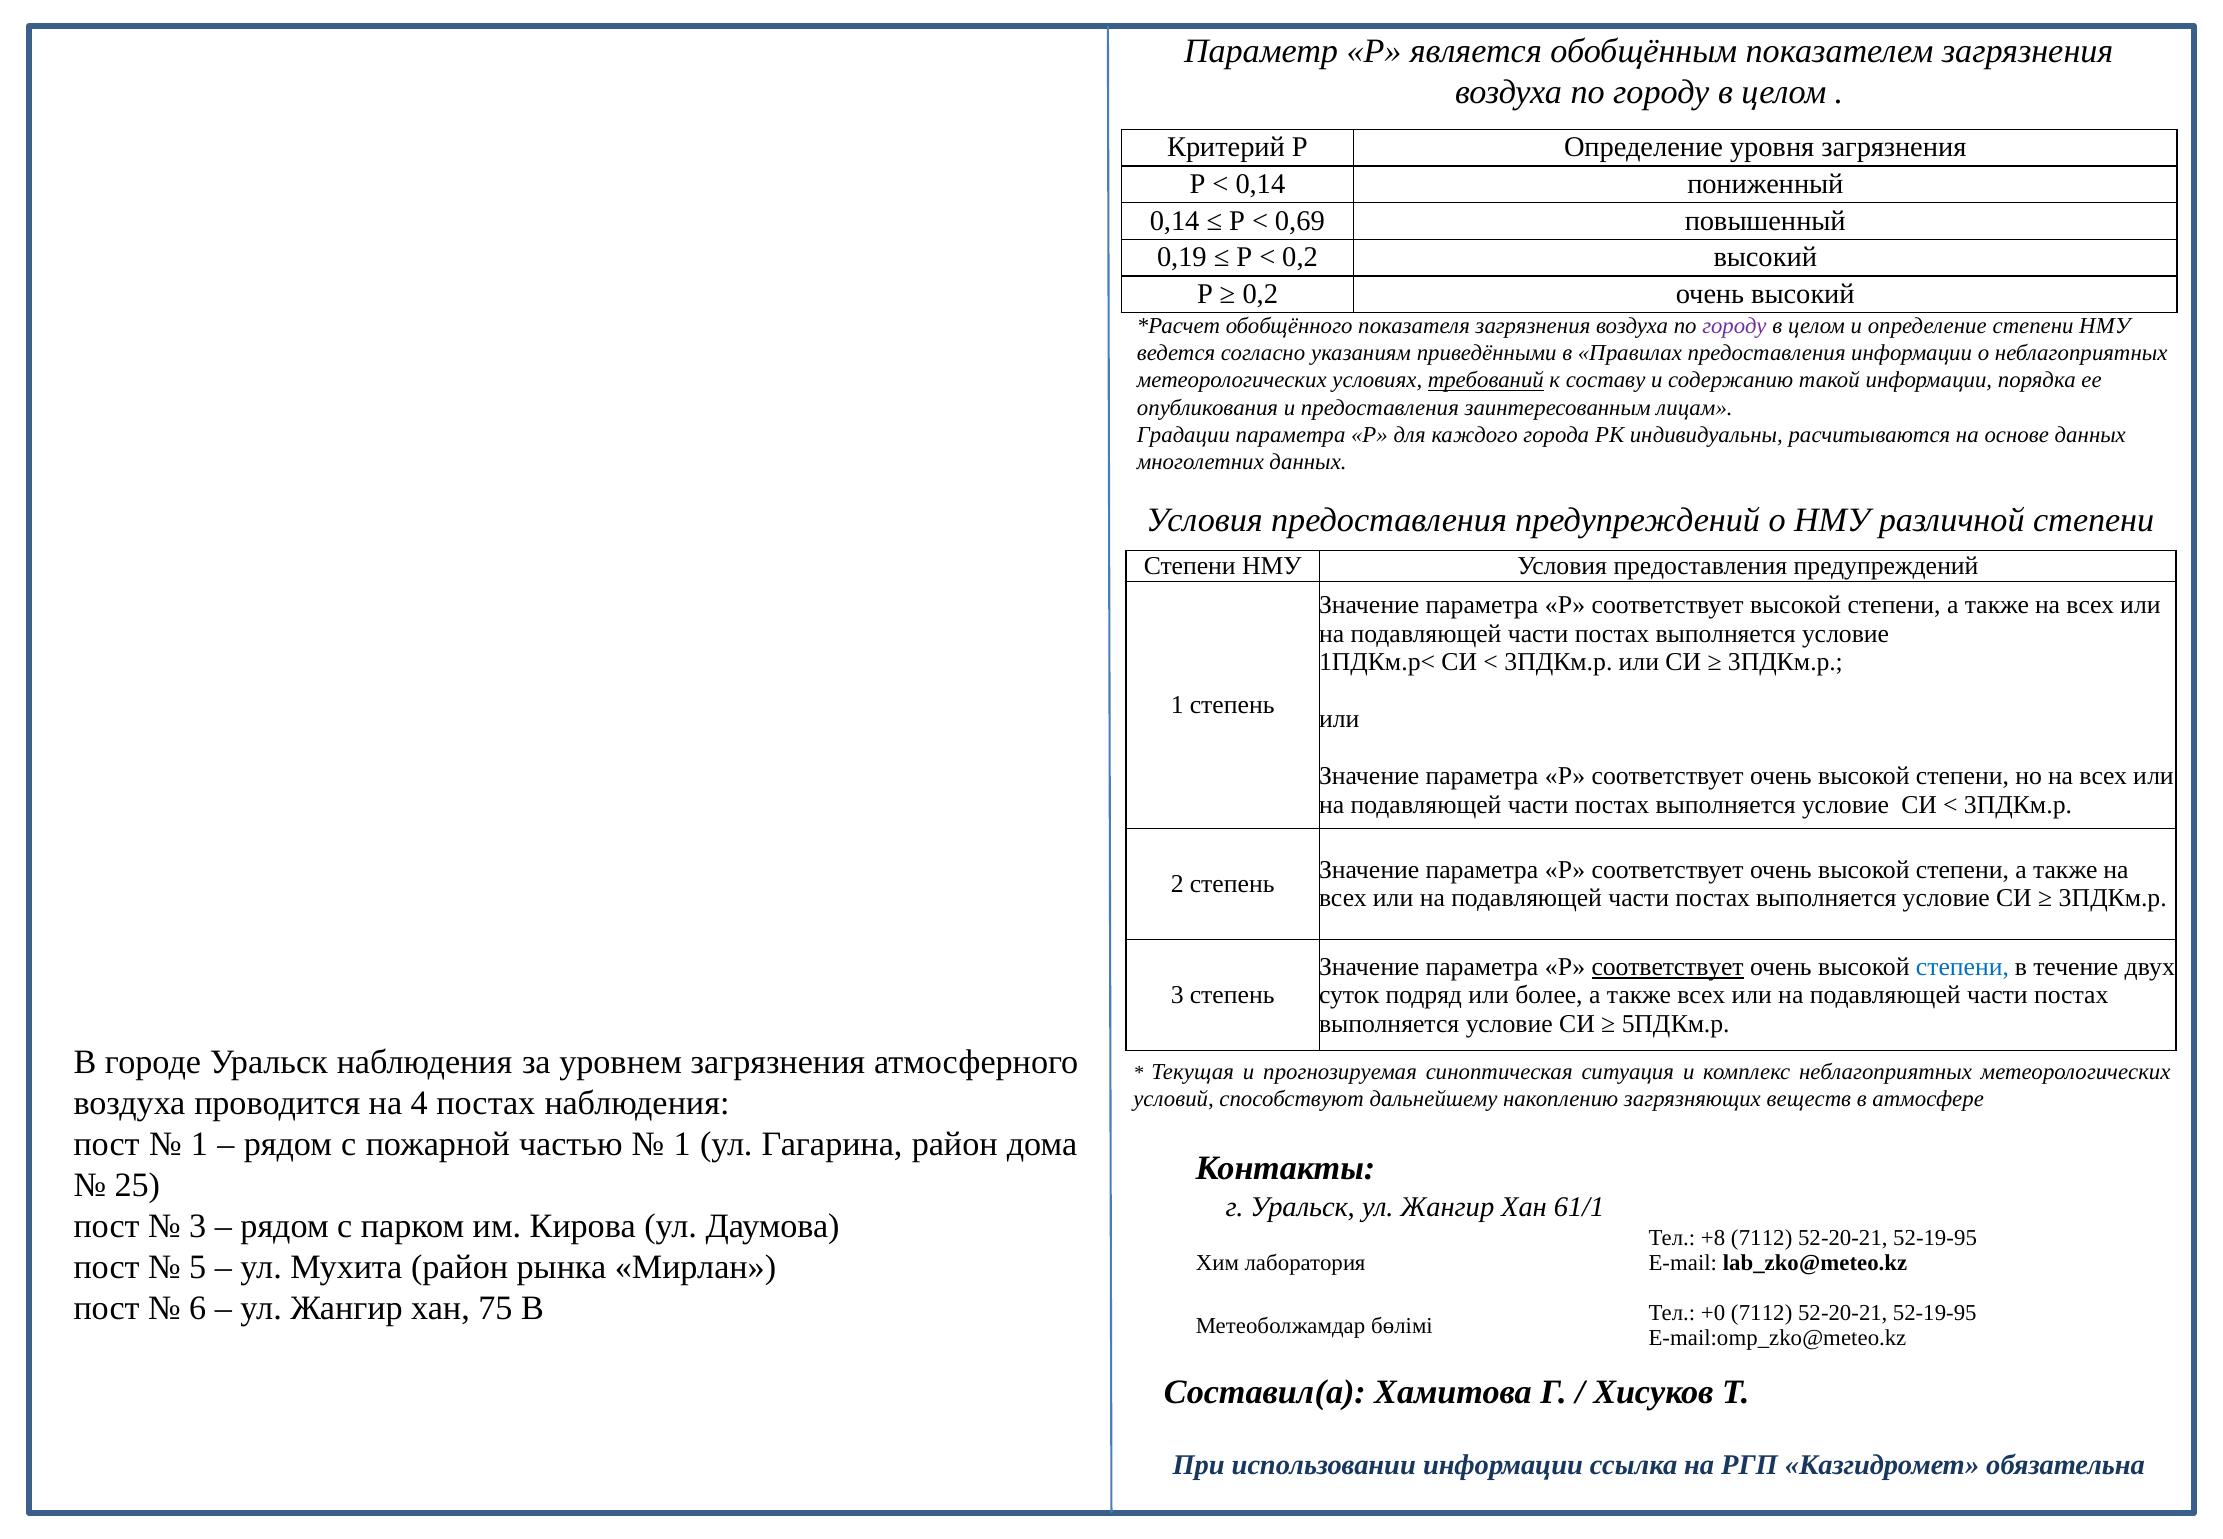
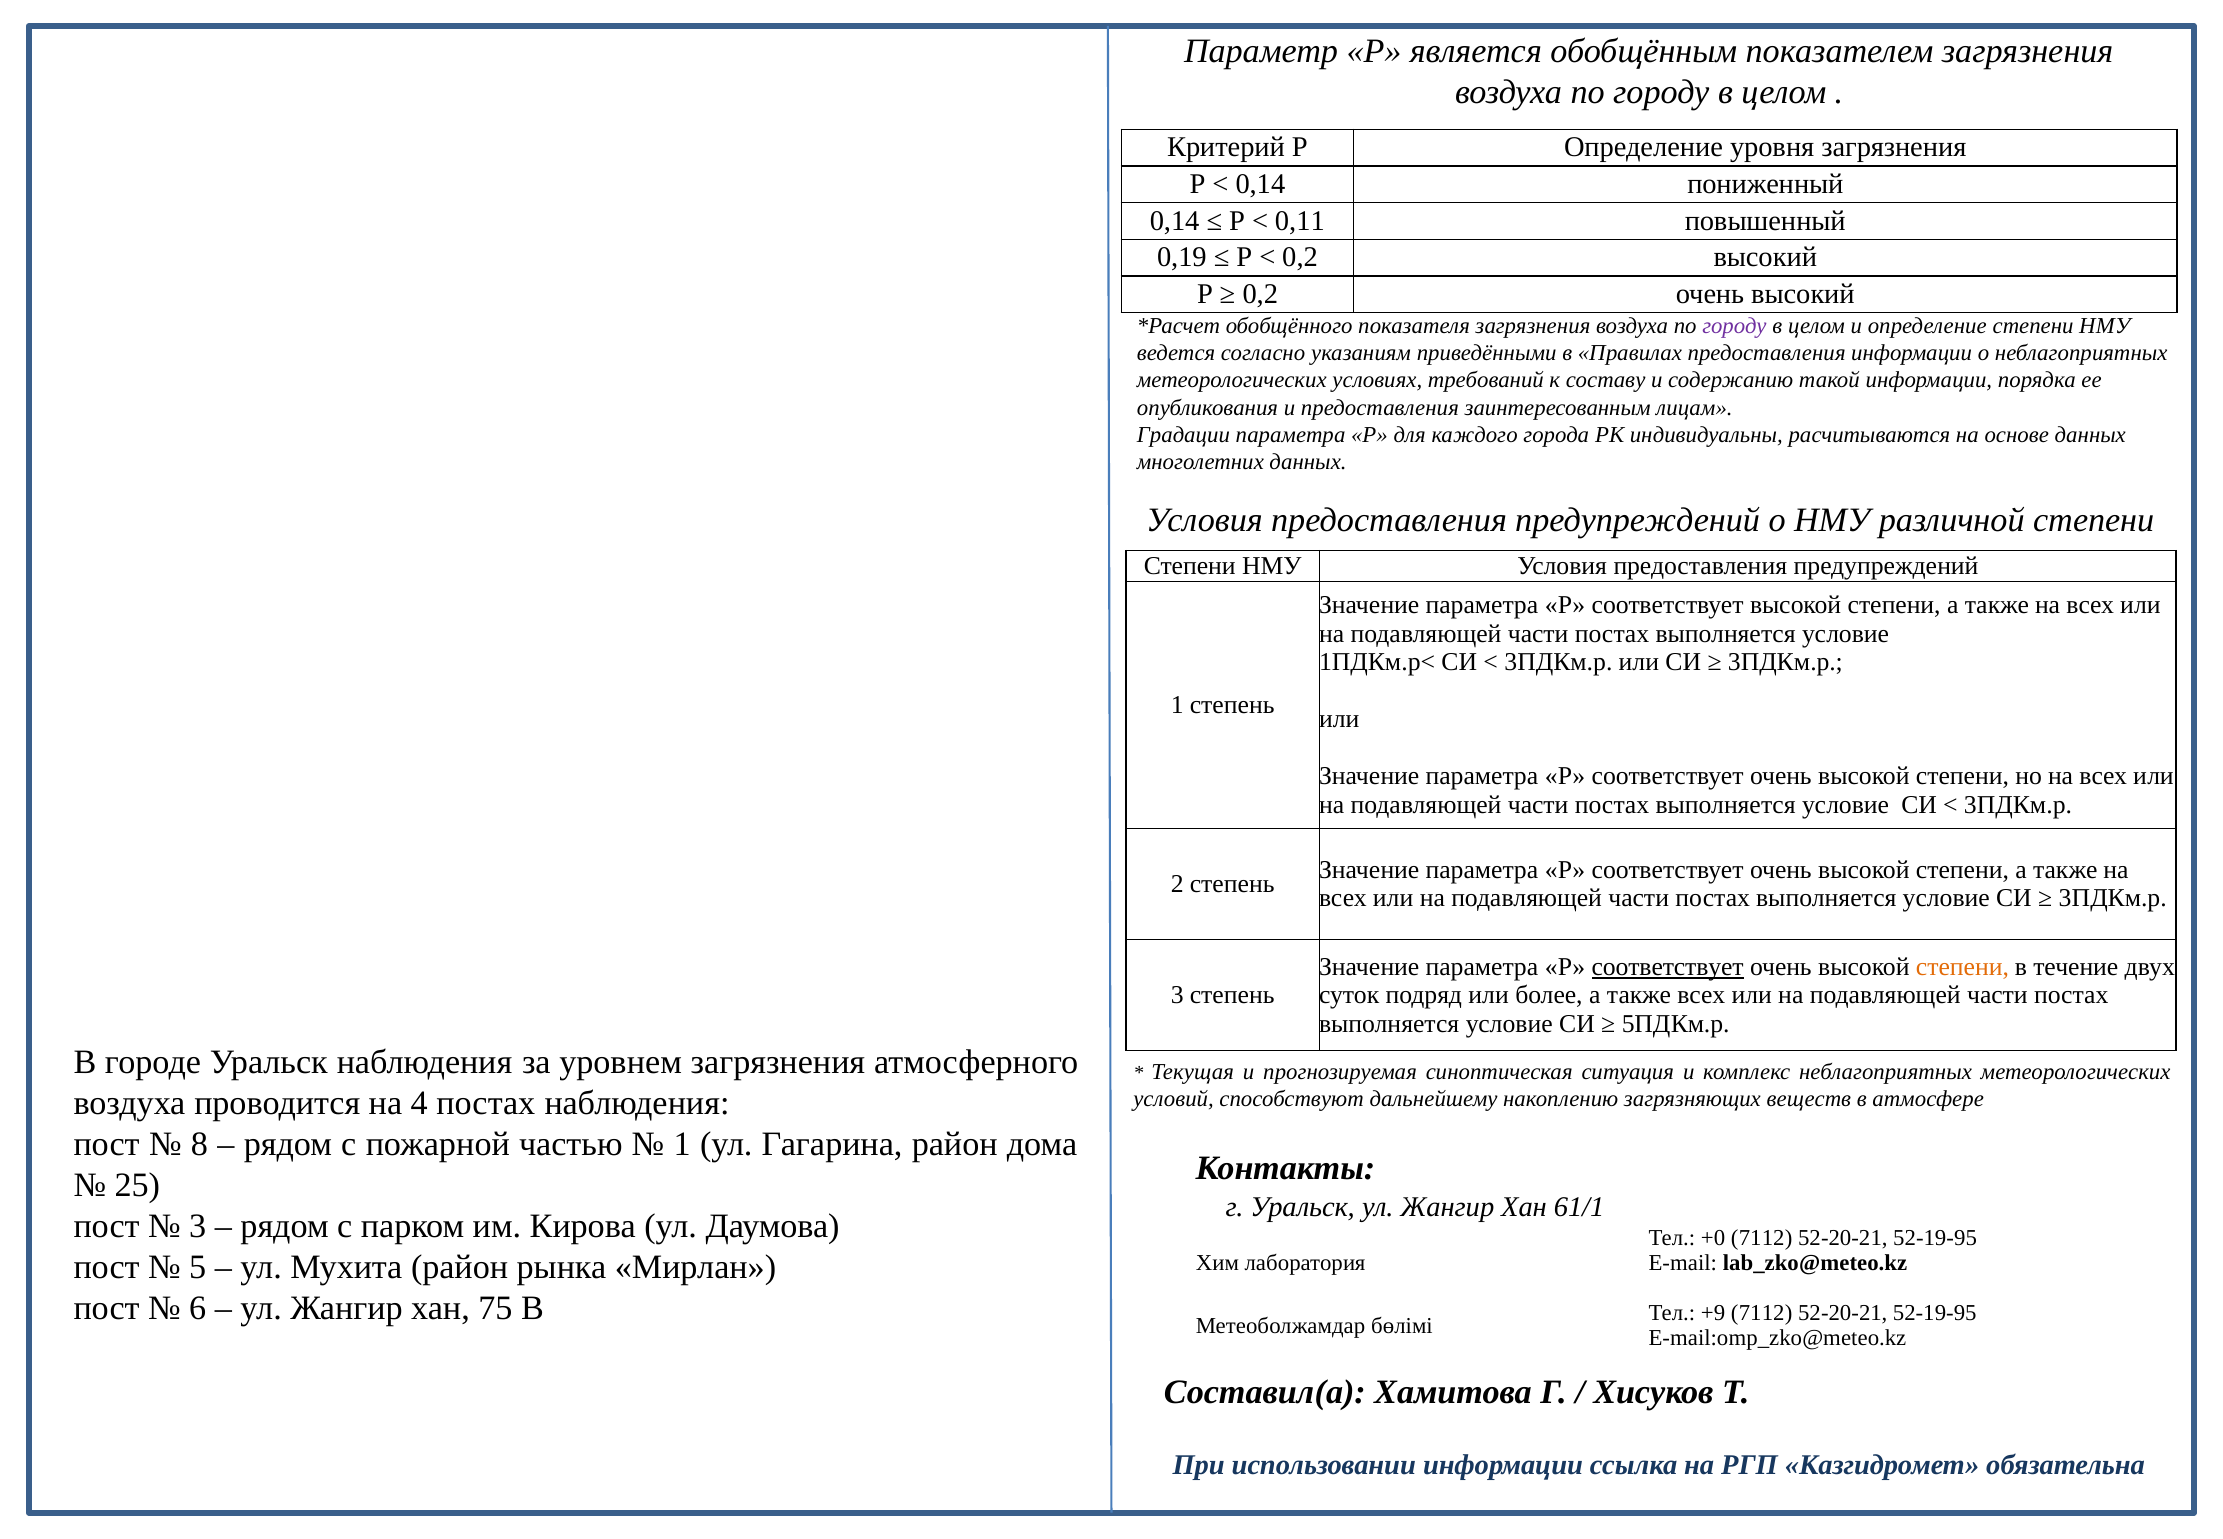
0,69: 0,69 -> 0,11 (1300, 221)
требований underline: present -> none (1486, 380)
степени colour: blue -> orange (1962, 967)
1: 1 -> 8 (199, 1144)
+8: +8 -> +0 (1713, 1238)
+0: +0 -> +9 (1713, 1313)
